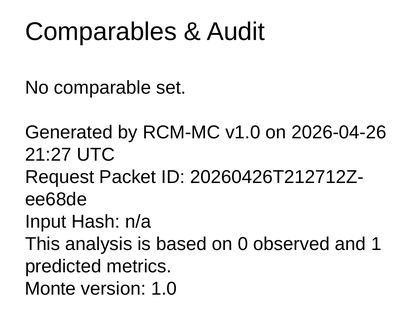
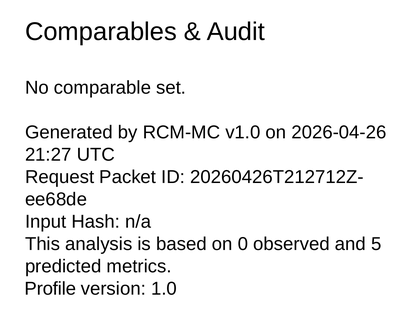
1: 1 -> 5 (376, 244)
Monte: Monte -> Profile (50, 288)
